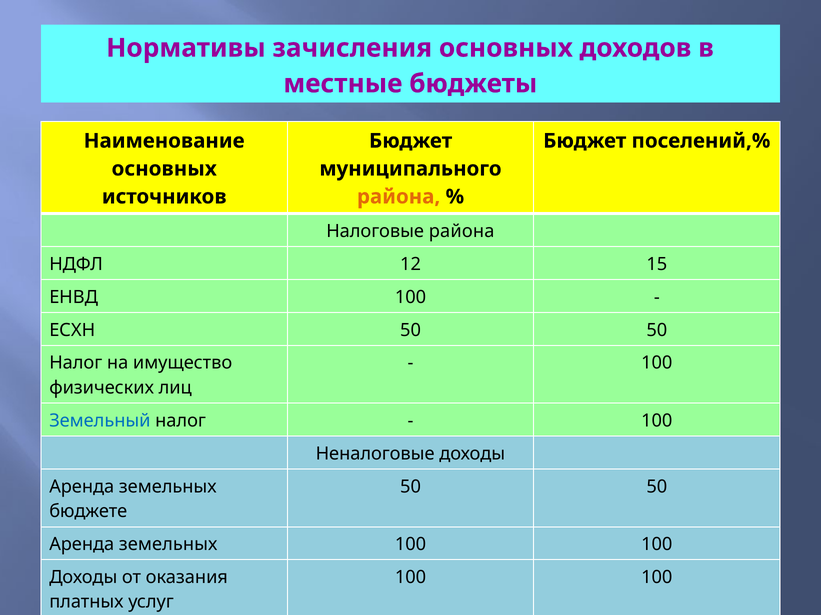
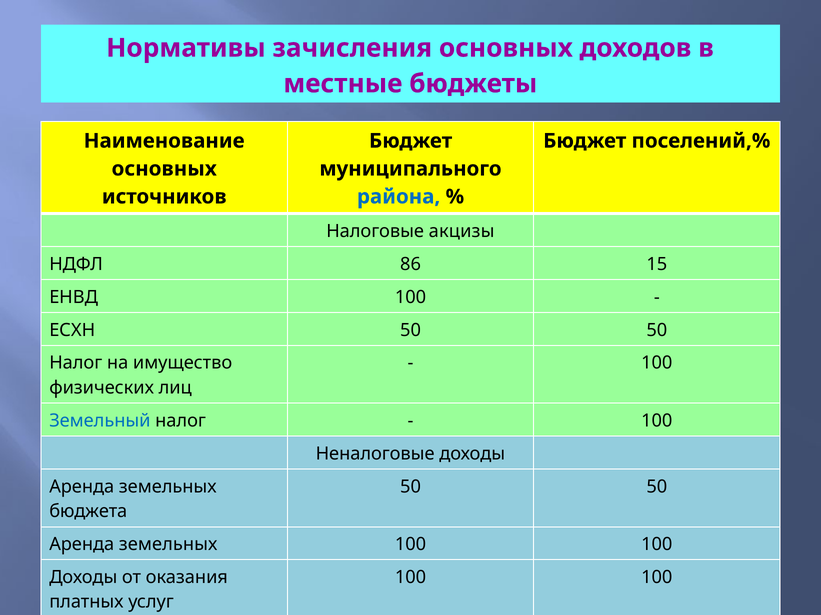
района colour: orange -> blue (399, 197)
Налоговые района: района -> акцизы (462, 231)
12: 12 -> 86 (411, 264)
бюджете: бюджете -> бюджета (88, 512)
